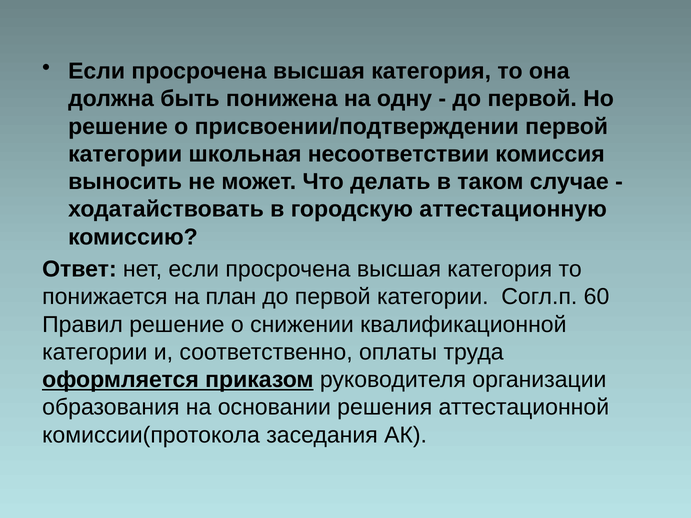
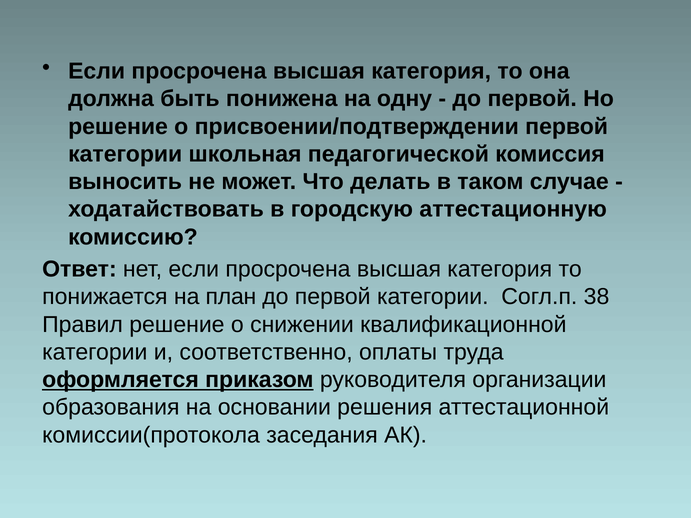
несоответствии: несоответствии -> педагогической (398, 154)
60: 60 -> 38 (597, 297)
